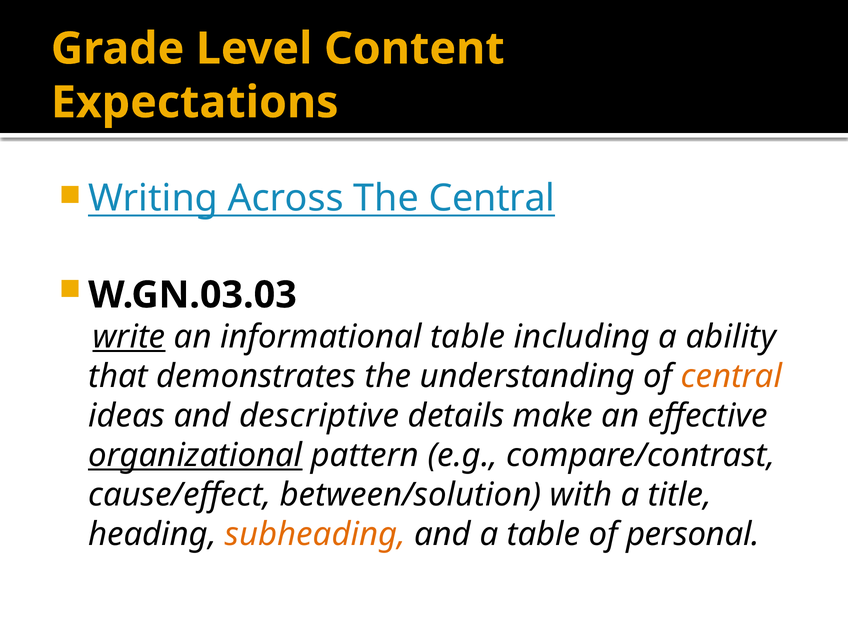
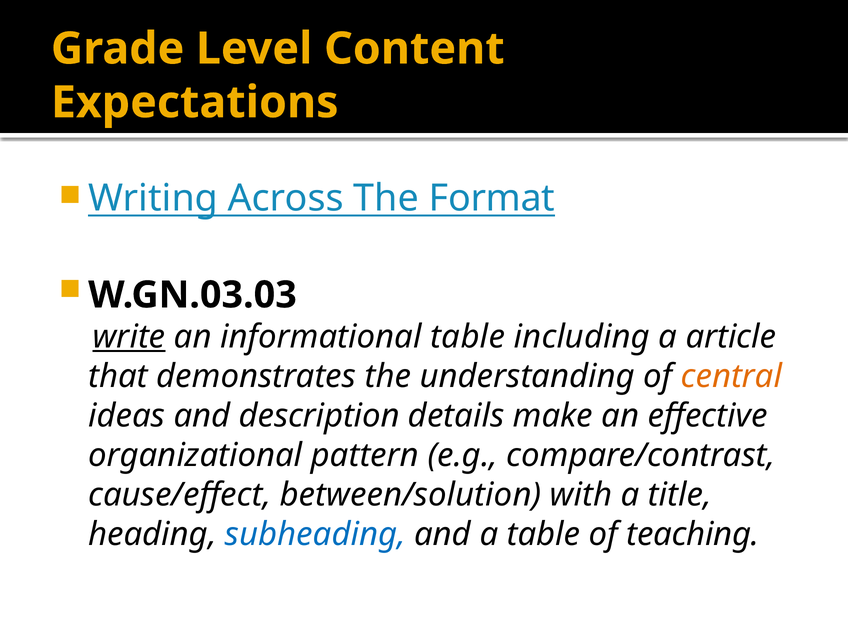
The Central: Central -> Format (492, 198)
ability: ability -> article (731, 337)
descriptive: descriptive -> description (319, 416)
organizational underline: present -> none (195, 455)
subheading colour: orange -> blue (315, 534)
personal: personal -> teaching (693, 534)
